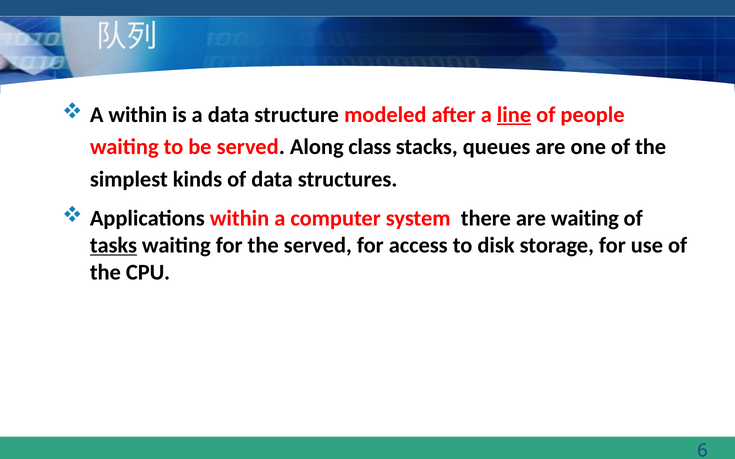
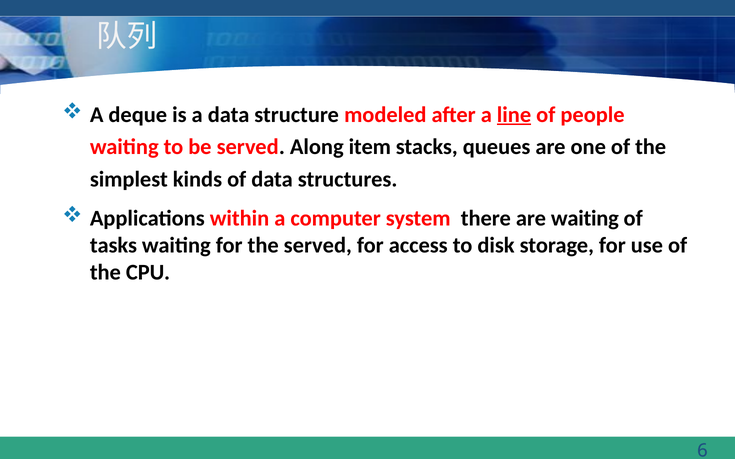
A within: within -> deque (138, 115)
class: class -> item (370, 147)
tasks underline: present -> none (113, 246)
